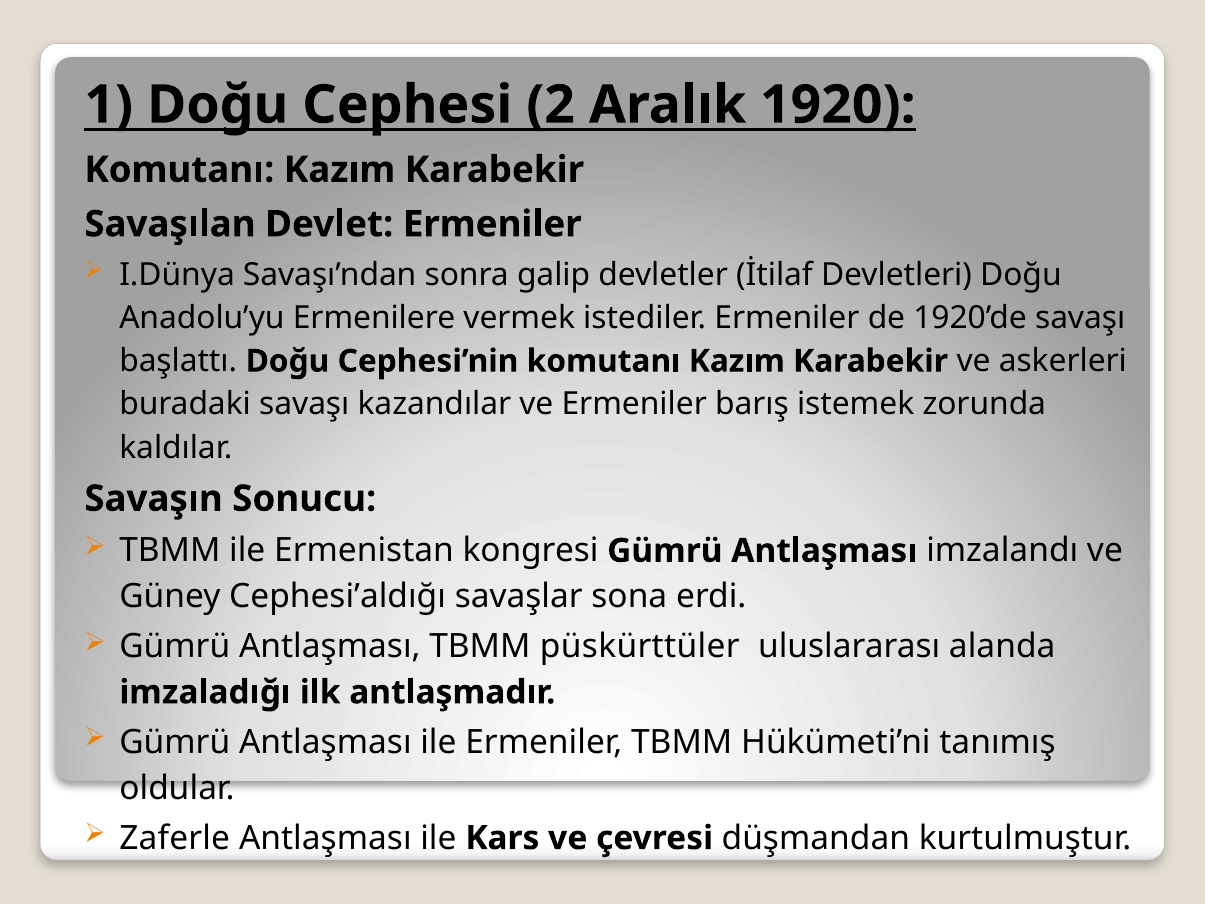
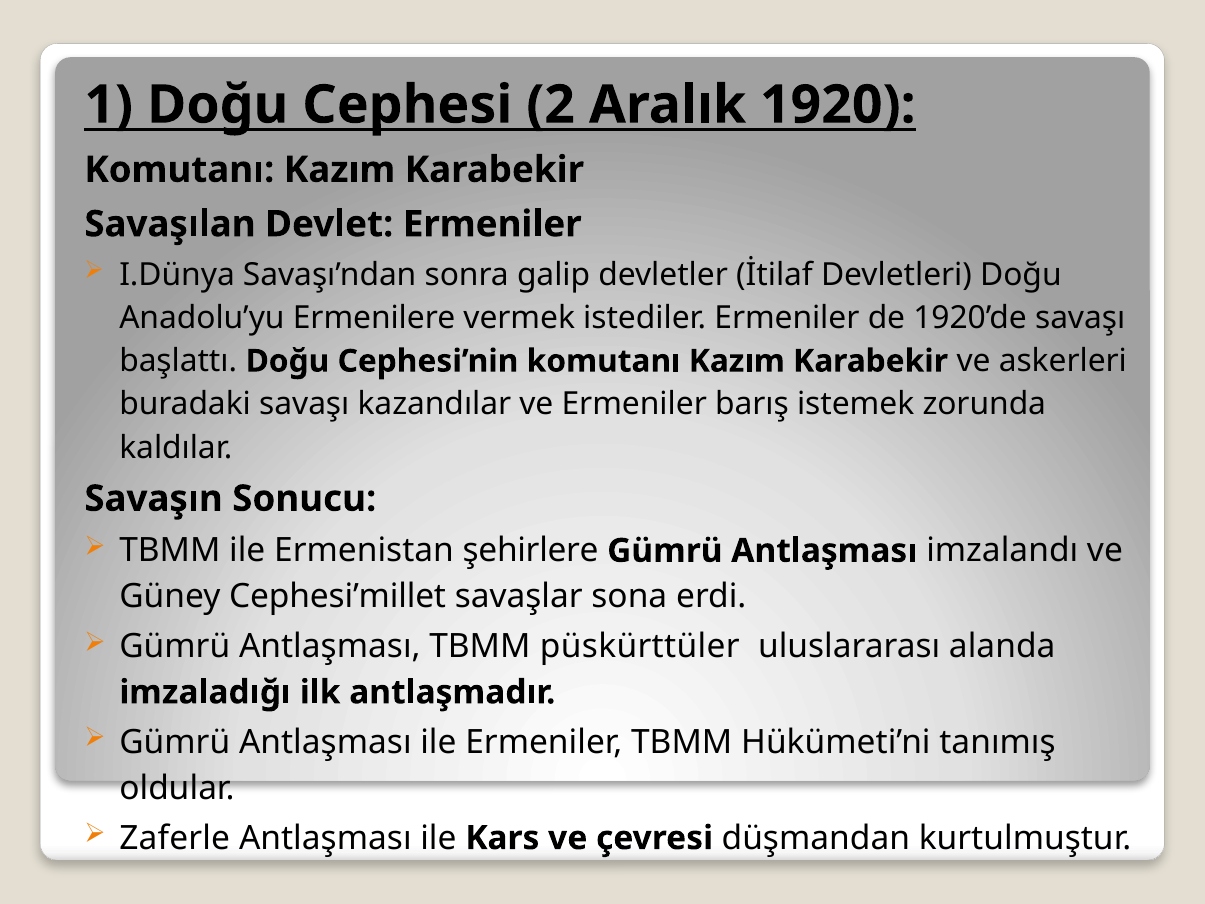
kongresi: kongresi -> şehirlere (531, 551)
Cephesi’aldığı: Cephesi’aldığı -> Cephesi’millet (338, 596)
